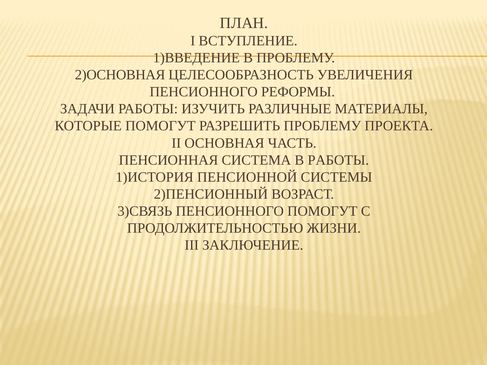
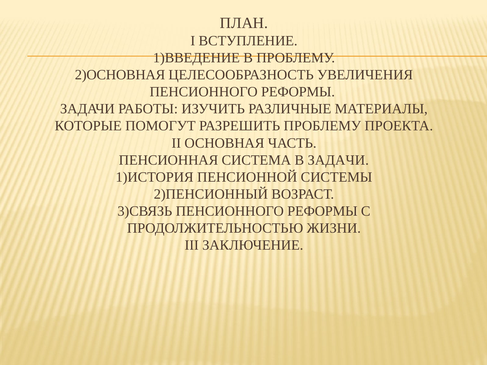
В РАБОТЫ: РАБОТЫ -> ЗАДАЧИ (338, 160)
3)СВЯЗЬ ПЕНСИОННОГО ПОМОГУТ: ПОМОГУТ -> РЕФОРМЫ (322, 211)
